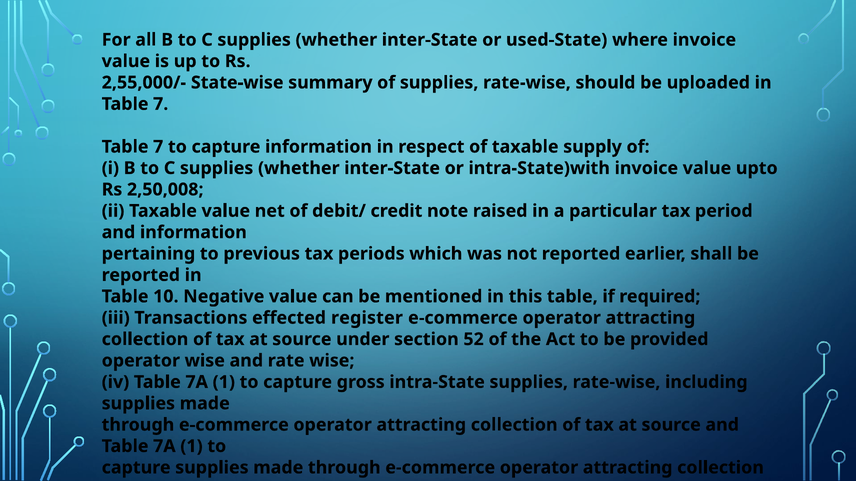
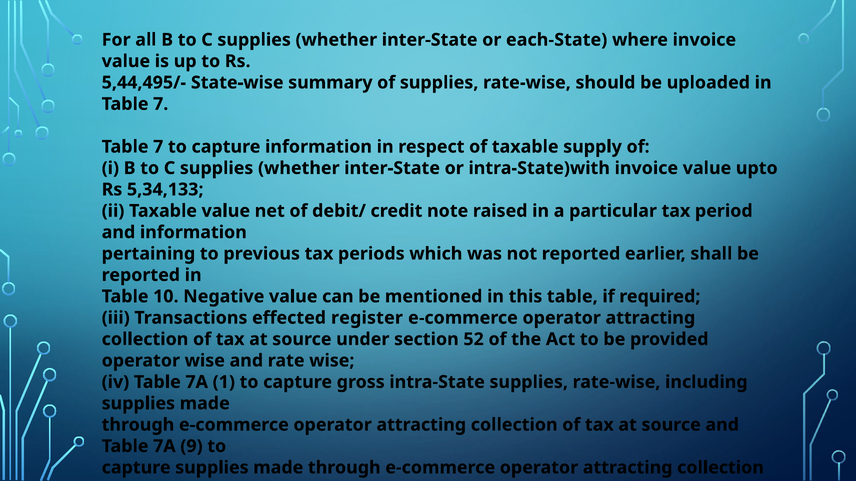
used-State: used-State -> each-State (557, 40)
2,55,000/-: 2,55,000/- -> 5,44,495/- (144, 83)
2,50,008: 2,50,008 -> 5,34,133 (165, 190)
1: 1 -> 9 (192, 447)
